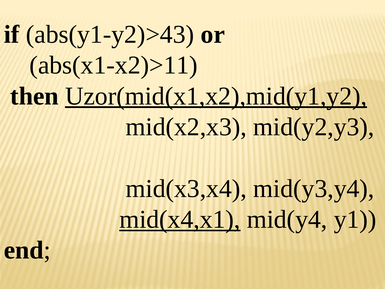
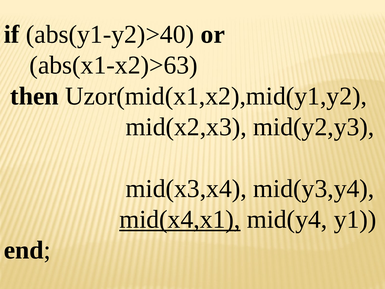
abs(y1-y2)>43: abs(y1-y2)>43 -> abs(y1-y2)>40 (110, 34)
abs(x1-x2)>11: abs(x1-x2)>11 -> abs(x1-x2)>63 (114, 65)
Uzor(mid(x1,x2),mid(y1,y2 underline: present -> none (216, 96)
